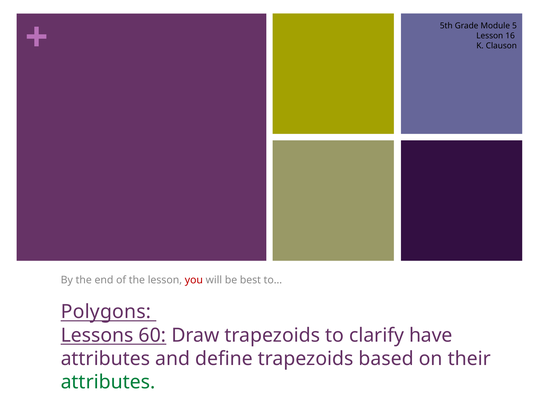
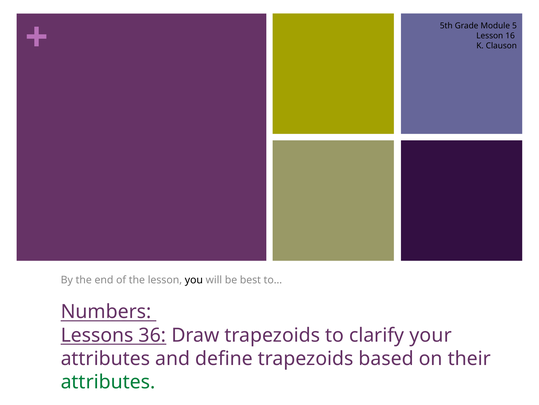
you colour: red -> black (194, 280)
Polygons: Polygons -> Numbers (106, 311)
60: 60 -> 36 (152, 335)
have: have -> your (431, 335)
